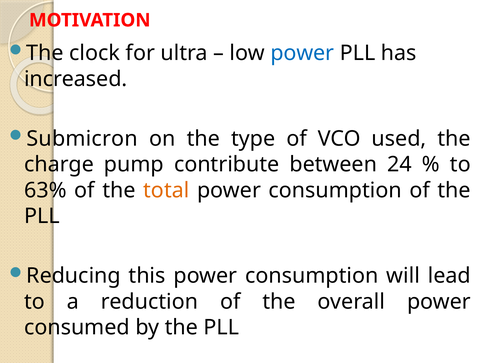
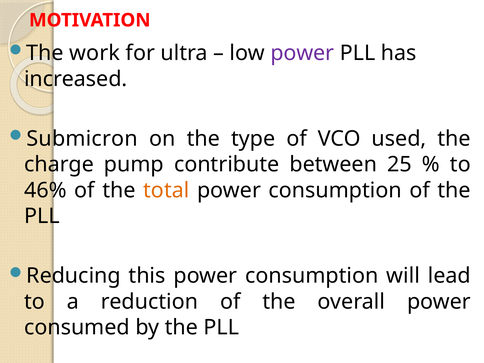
clock: clock -> work (95, 53)
power colour: blue -> purple (302, 53)
24: 24 -> 25 (400, 164)
63%: 63% -> 46% (45, 190)
